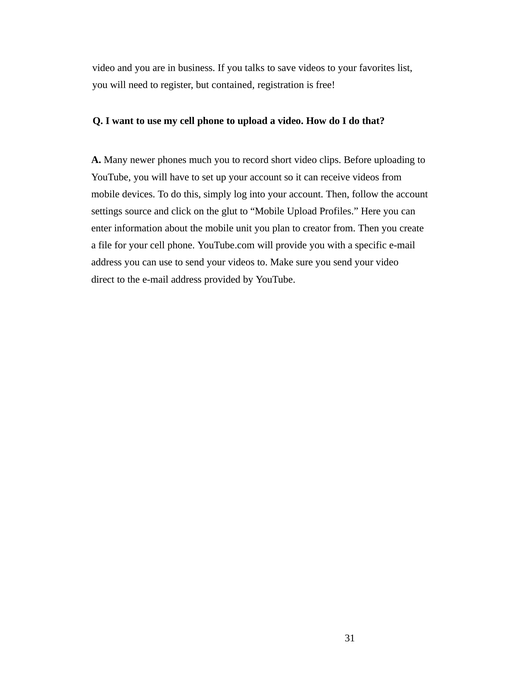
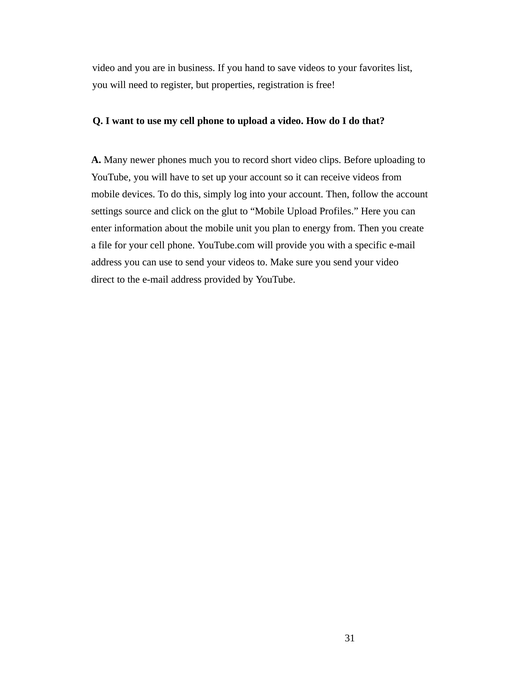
talks: talks -> hand (255, 68)
contained: contained -> properties (233, 85)
creator: creator -> energy (317, 228)
